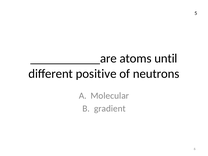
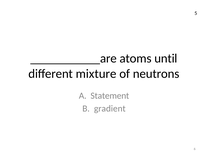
positive: positive -> mixture (96, 74)
Molecular: Molecular -> Statement (110, 96)
